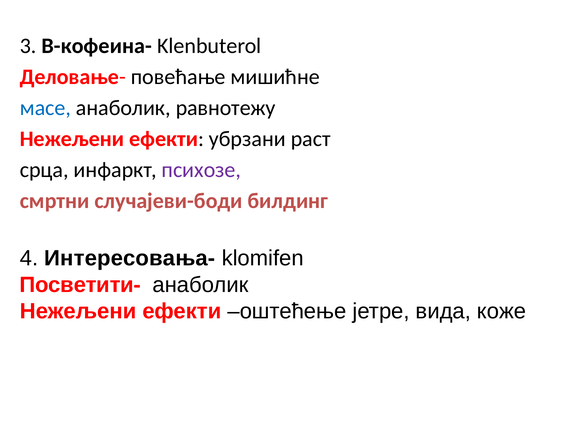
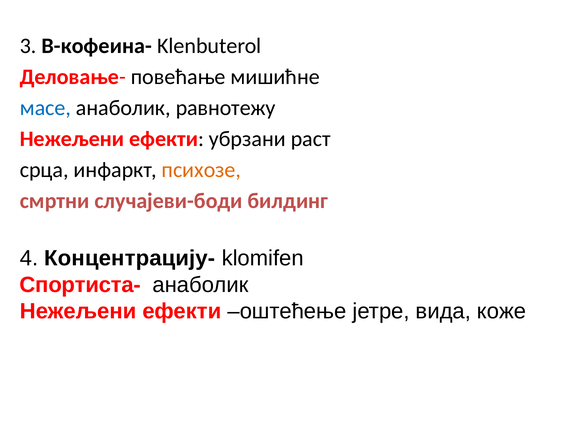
психозе colour: purple -> orange (201, 170)
Интересовања-: Интересовања- -> Концентрацију- (130, 258)
Посветити-: Посветити- -> Спортиста- (80, 285)
